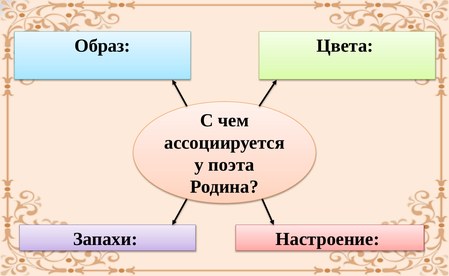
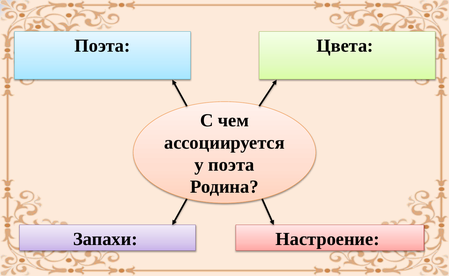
Образ: Образ -> Поэта (102, 46)
